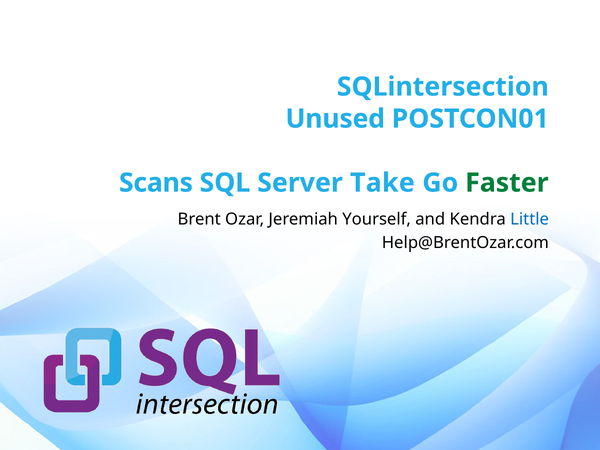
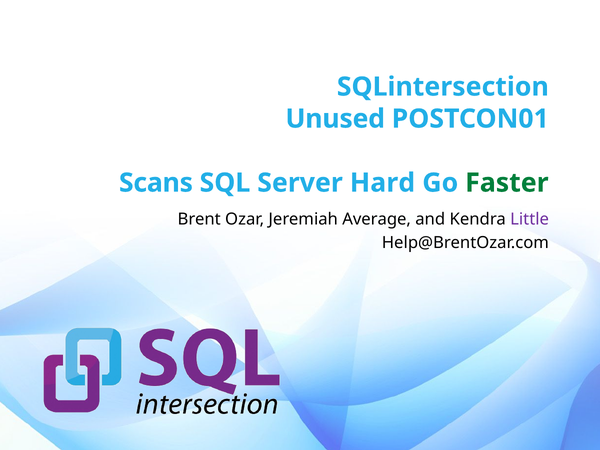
Take: Take -> Hard (382, 183)
Yourself: Yourself -> Average (377, 219)
Little colour: blue -> purple (530, 219)
